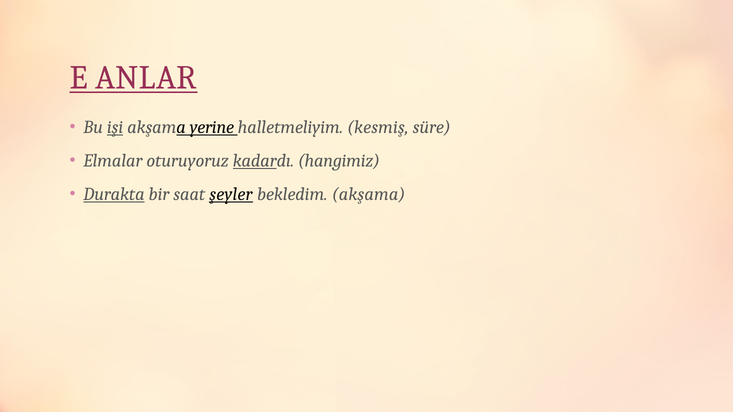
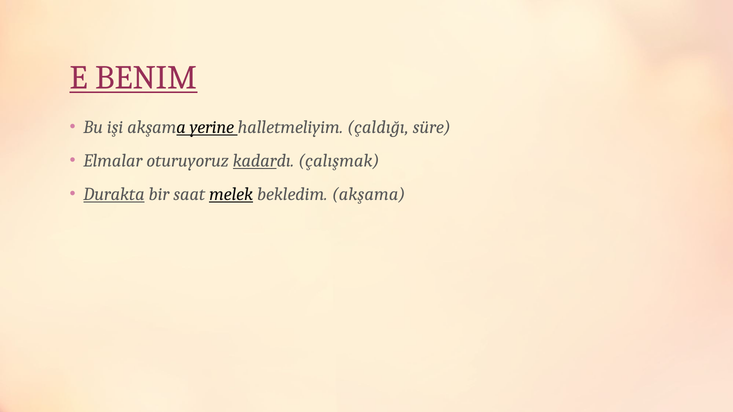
ANLAR: ANLAR -> BENIM (146, 78)
işi underline: present -> none (115, 127)
kesmiş: kesmiş -> çaldığı (378, 127)
hangimiz: hangimiz -> çalışmak (339, 161)
şeyler: şeyler -> melek (231, 194)
